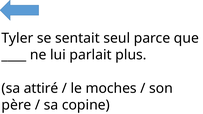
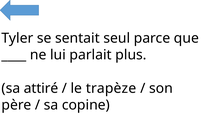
moches: moches -> trapèze (111, 88)
